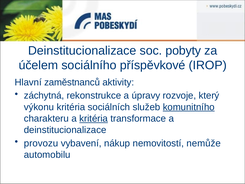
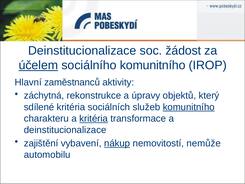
pobyty: pobyty -> žádost (183, 51)
účelem underline: none -> present (38, 65)
sociálního příspěvkové: příspěvkové -> komunitního (153, 65)
rozvoje: rozvoje -> objektů (179, 95)
výkonu: výkonu -> sdílené (39, 107)
provozu: provozu -> zajištění (41, 143)
nákup underline: none -> present (117, 143)
